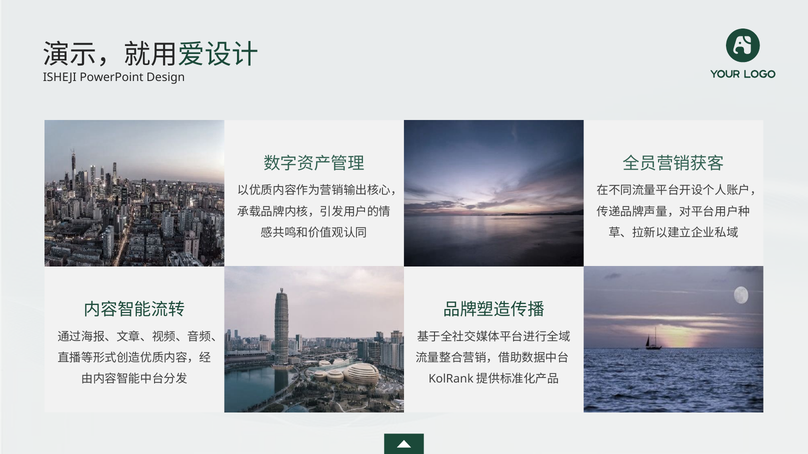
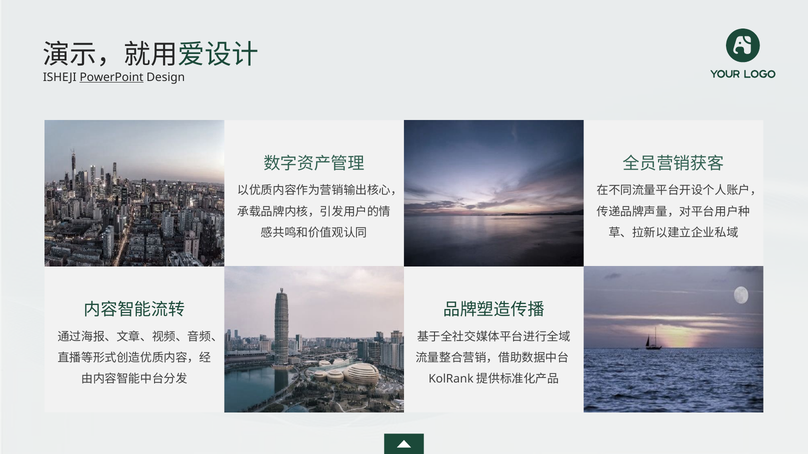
PowerPoint underline: none -> present (112, 77)
